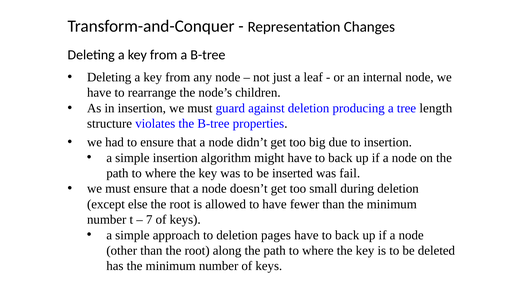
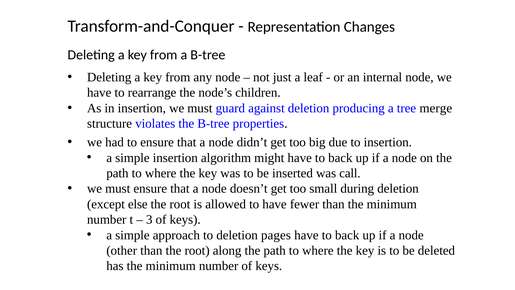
length: length -> merge (436, 108)
fail: fail -> call (350, 173)
7: 7 -> 3 (149, 219)
